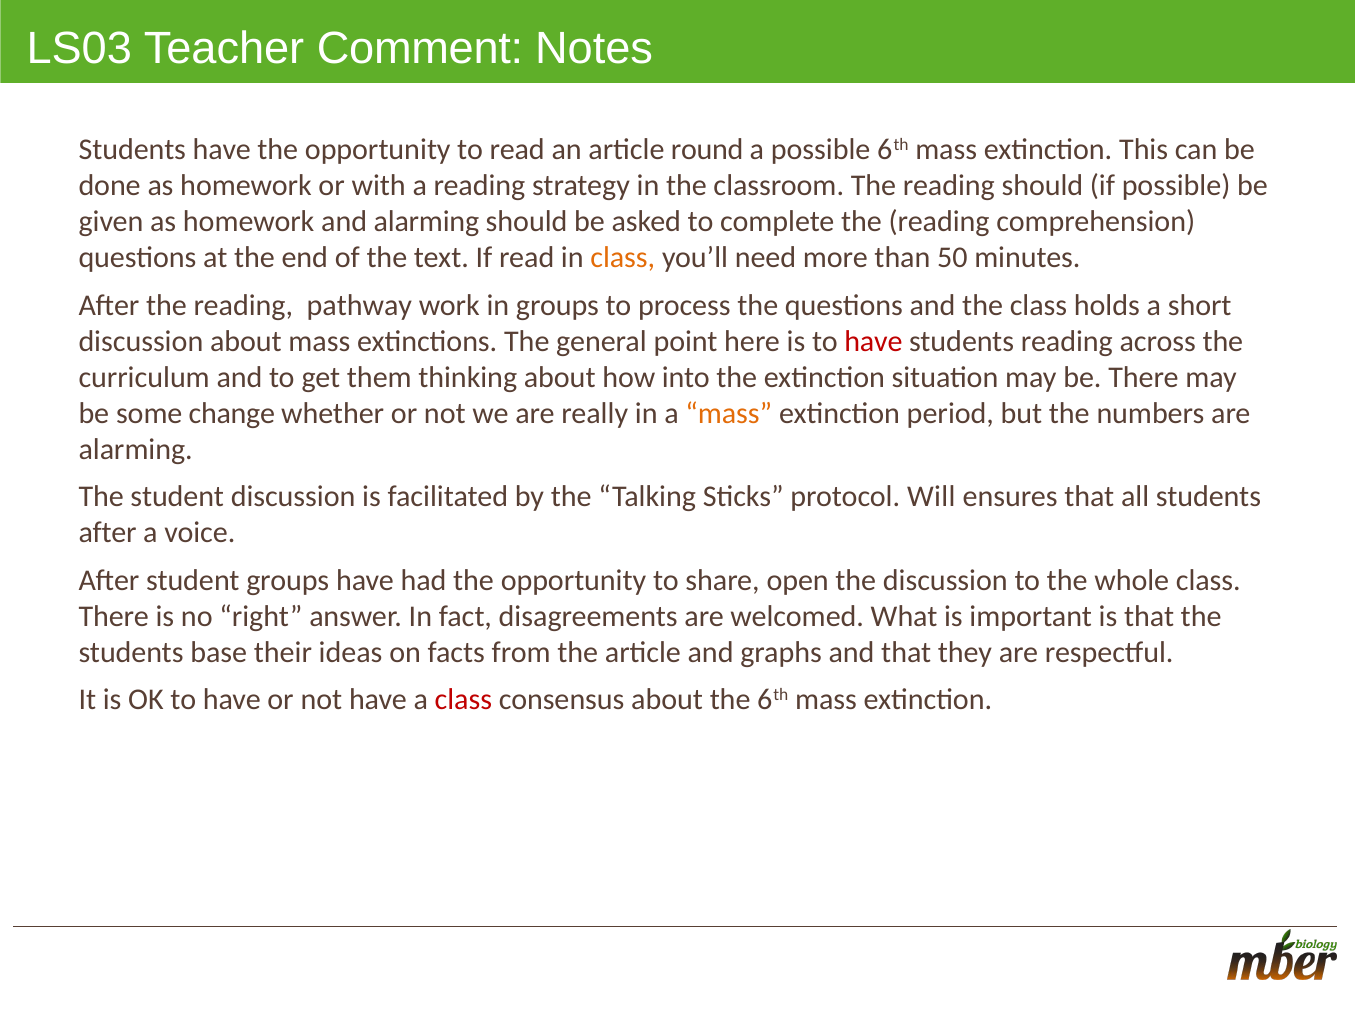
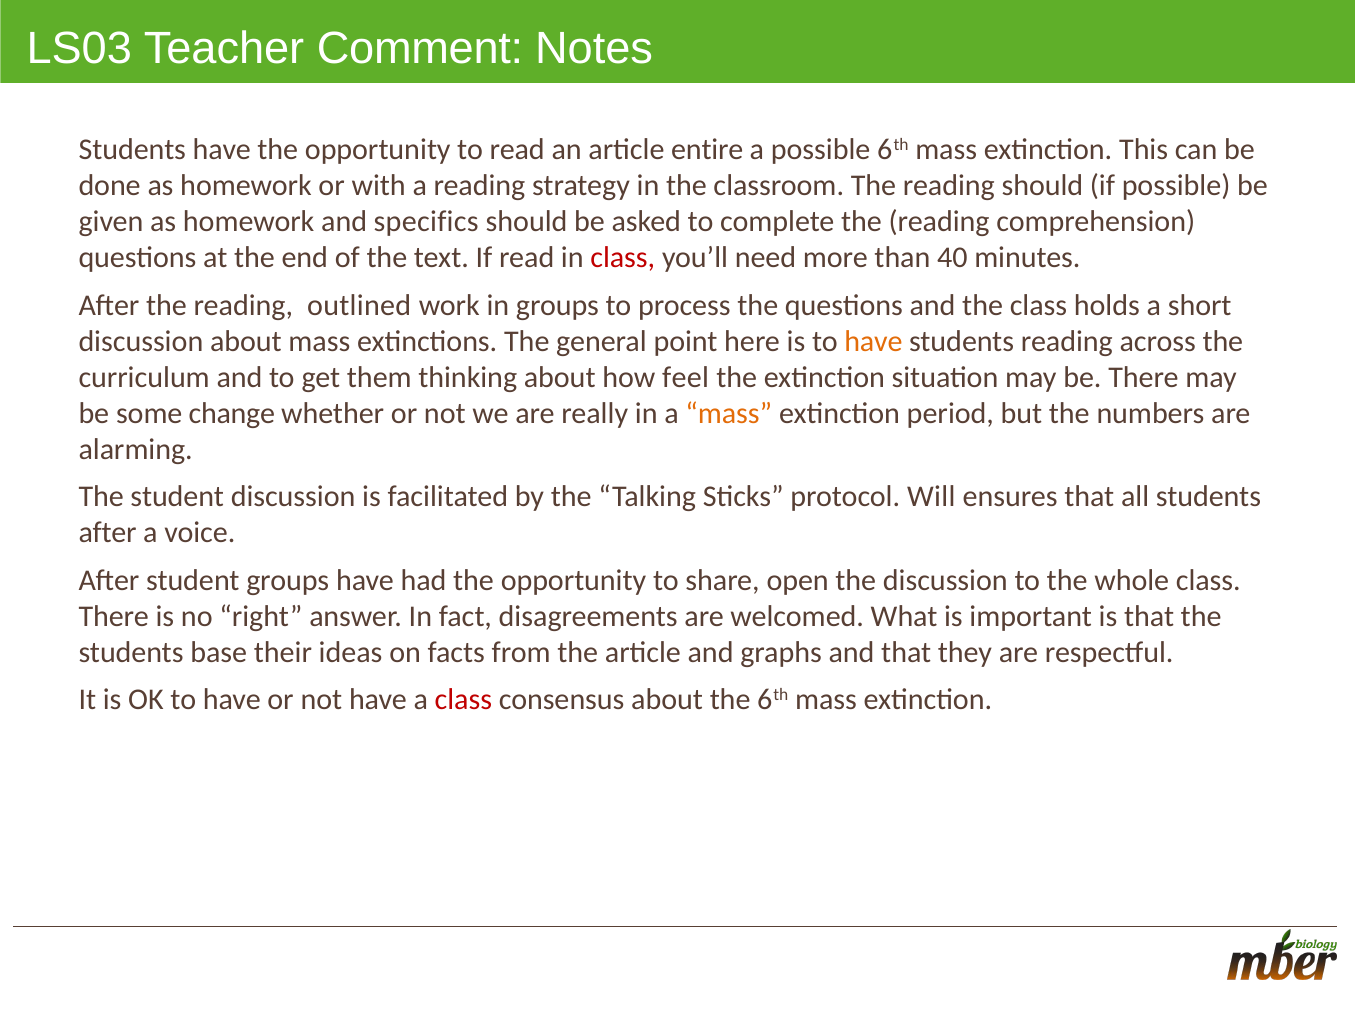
round: round -> entire (707, 150)
and alarming: alarming -> specifics (426, 222)
class colour: orange -> red (623, 258)
50: 50 -> 40 (952, 258)
pathway: pathway -> outlined (359, 305)
have colour: red -> orange (873, 341)
into: into -> feel (686, 377)
